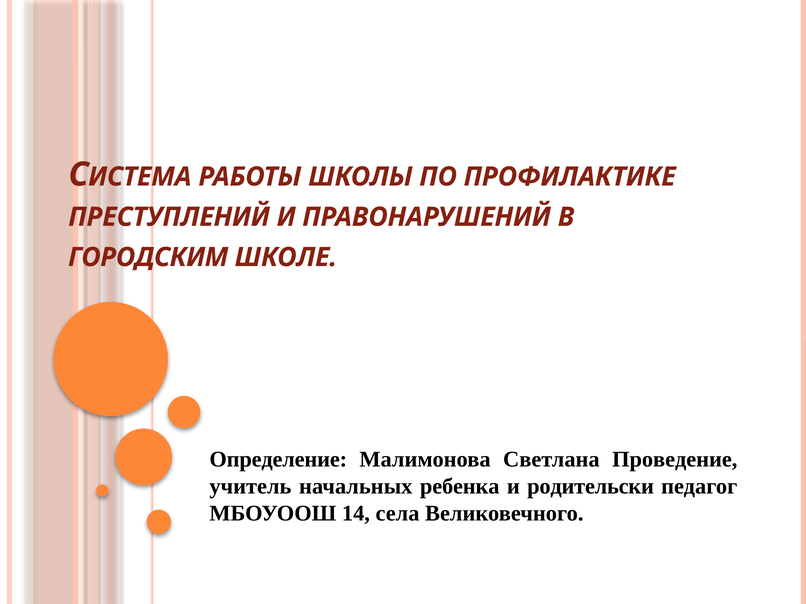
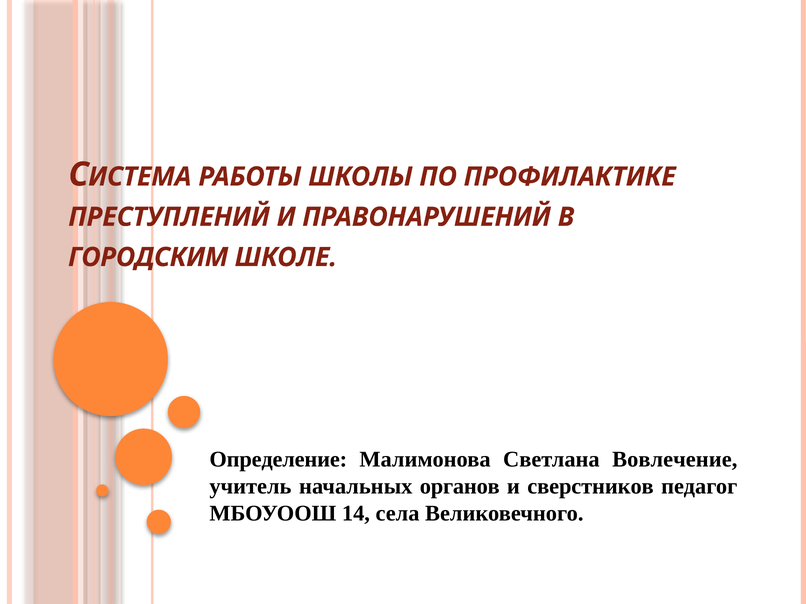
Проведение: Проведение -> Вовлечение (675, 460)
ребенка: ребенка -> органов (460, 487)
родительски: родительски -> сверстников (591, 487)
